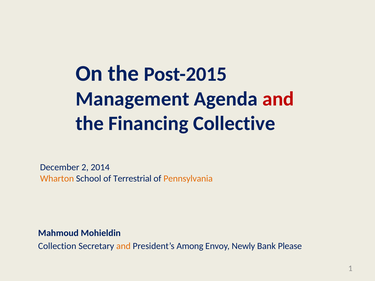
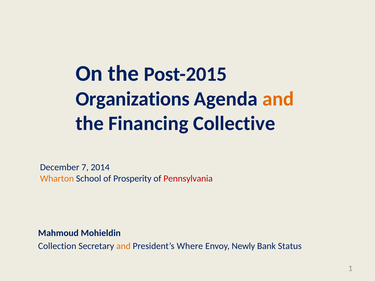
Management: Management -> Organizations (133, 99)
and colour: red -> orange (278, 99)
2: 2 -> 7 (85, 167)
Terrestrial: Terrestrial -> Prosperity (132, 179)
Pennsylvania colour: orange -> red (188, 179)
Among: Among -> Where (190, 246)
Please: Please -> Status (290, 246)
